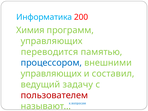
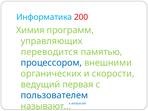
управляющих: управляющих -> органических (51, 74)
составил: составил -> скорости (113, 74)
задачу: задачу -> первая (78, 84)
пользователем colour: red -> blue (54, 95)
